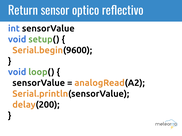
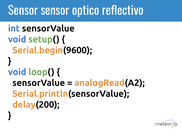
Return: Return -> Sensor (23, 11)
